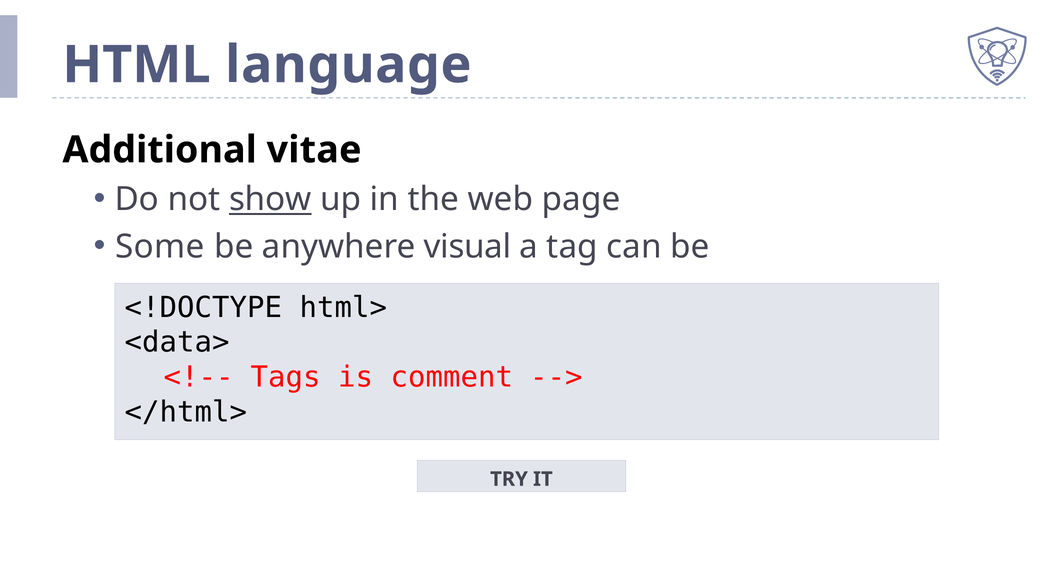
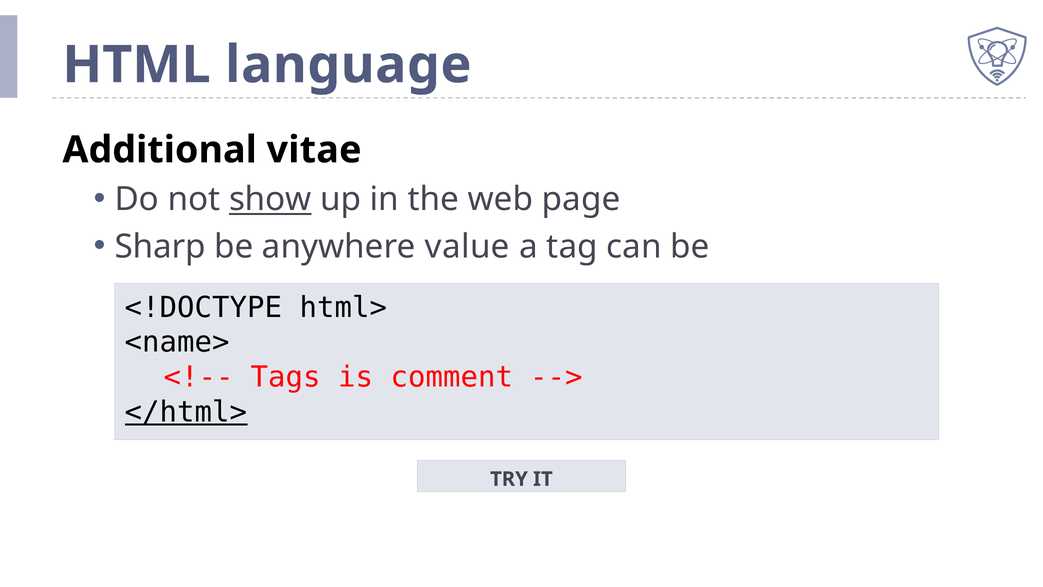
Some: Some -> Sharp (160, 247)
visual: visual -> value (467, 247)
<data>: <data> -> <name> (177, 342)
</html> underline: none -> present (186, 412)
